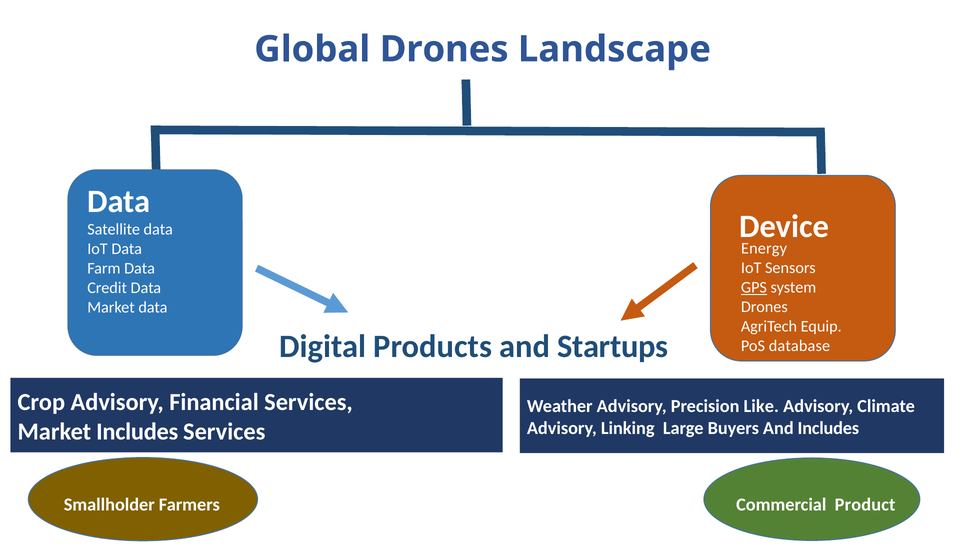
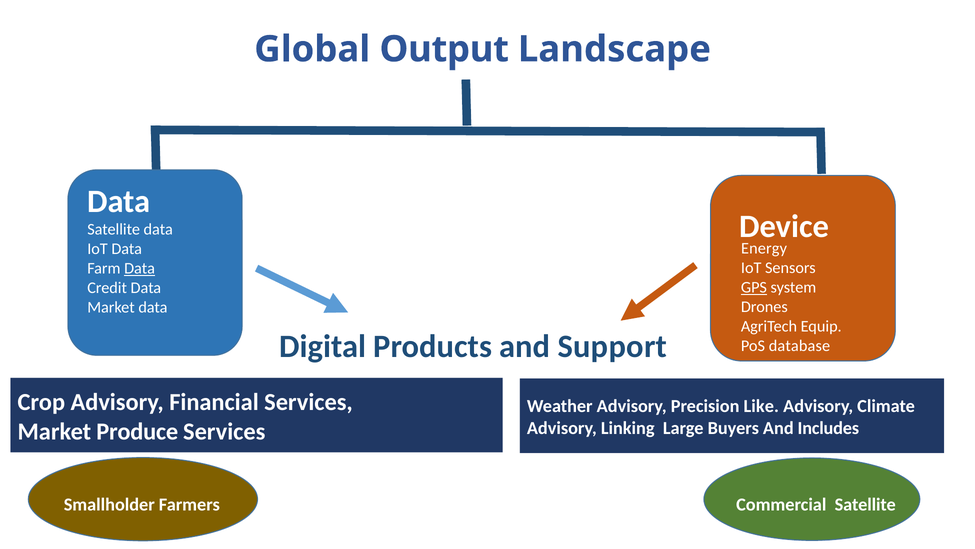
Global Drones: Drones -> Output (444, 49)
Data underline: none -> present (140, 268)
Startups: Startups -> Support (612, 346)
Market Includes: Includes -> Produce (137, 431)
Commercial Product: Product -> Satellite (865, 504)
